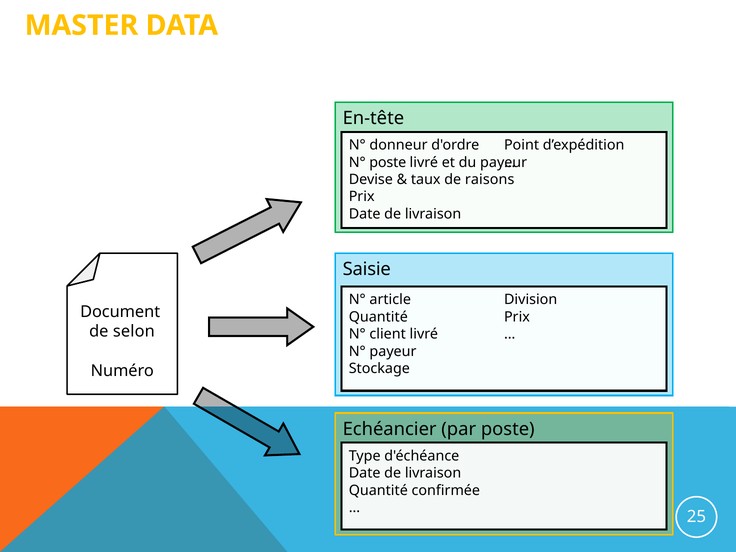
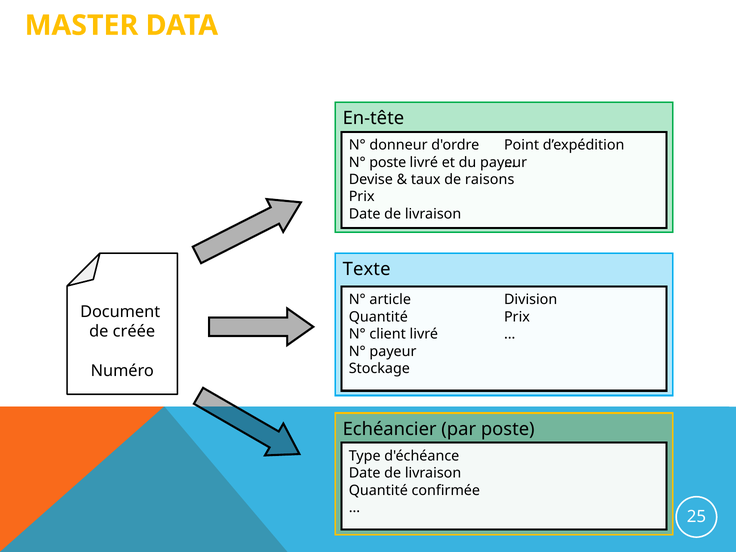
Saisie: Saisie -> Texte (367, 269)
selon: selon -> créée (134, 331)
